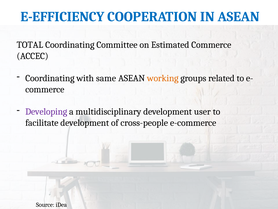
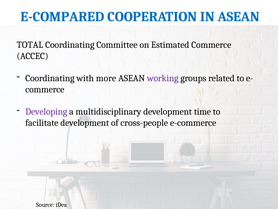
E-EFFICIENCY: E-EFFICIENCY -> E-COMPARED (62, 17)
same: same -> more (106, 78)
working colour: orange -> purple (163, 78)
user: user -> time (202, 111)
